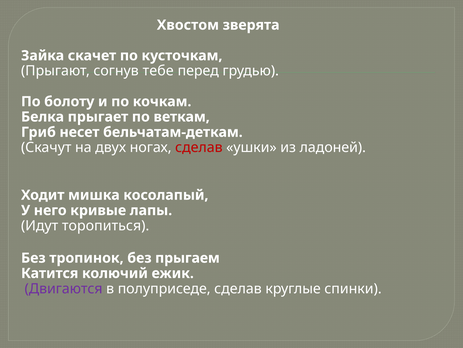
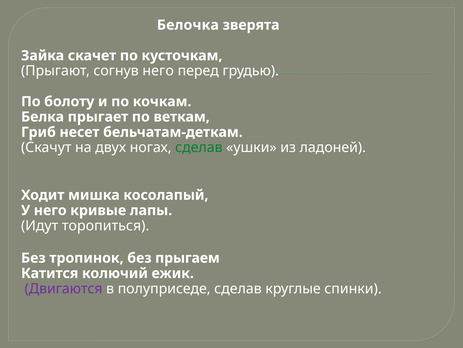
Хвостом: Хвостом -> Белочка (188, 25)
согнув тебе: тебе -> него (158, 71)
сделав colour: red -> green (199, 147)
